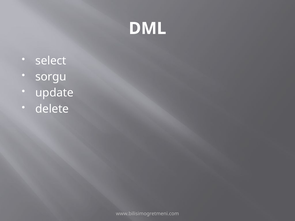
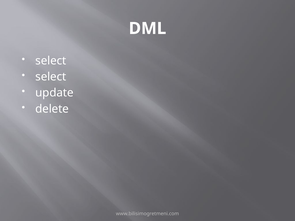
sorgu: sorgu -> select (51, 77)
